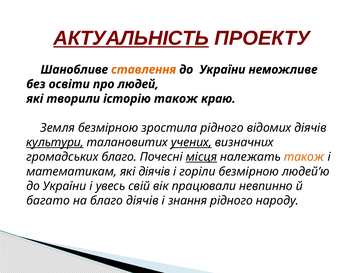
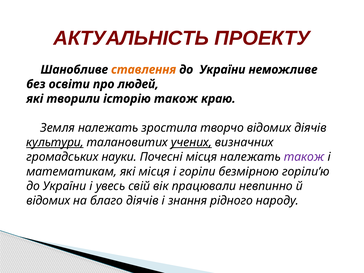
АКТУАЛЬНІСТЬ underline: present -> none (131, 38)
Земля безмірною: безмірною -> належать (108, 128)
зростила рідного: рідного -> творчо (222, 128)
громадських благо: благо -> науки (119, 157)
місця underline: present -> none (201, 157)
також colour: orange -> purple (304, 157)
які діячів: діячів -> місця (154, 172)
людей’ю: людей’ю -> горіли’ю (306, 172)
багато: багато -> відомих (48, 201)
